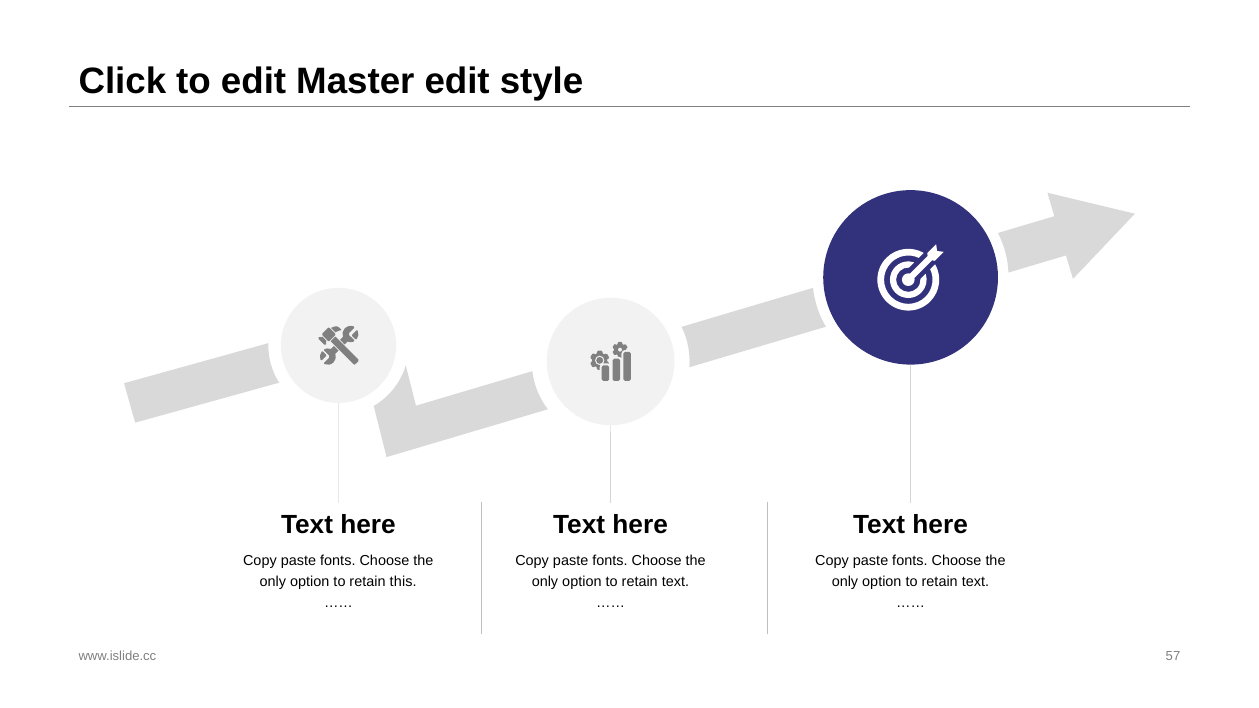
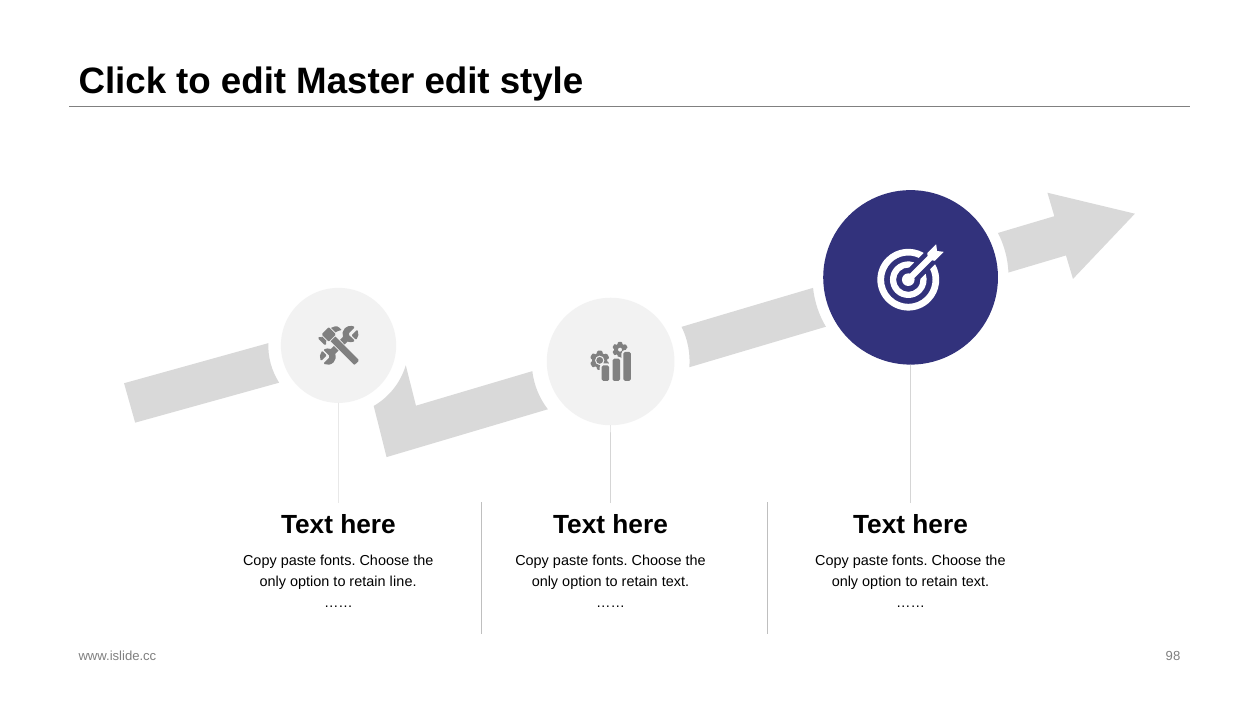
this: this -> line (403, 582)
57: 57 -> 98 (1173, 656)
